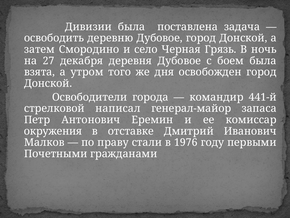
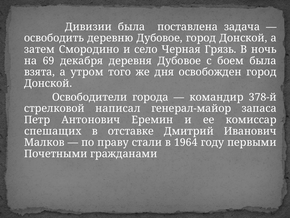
27: 27 -> 69 (49, 61)
441-й: 441-й -> 378-й (263, 97)
окружения: окружения -> спешащих (53, 131)
1976: 1976 -> 1964 (186, 142)
